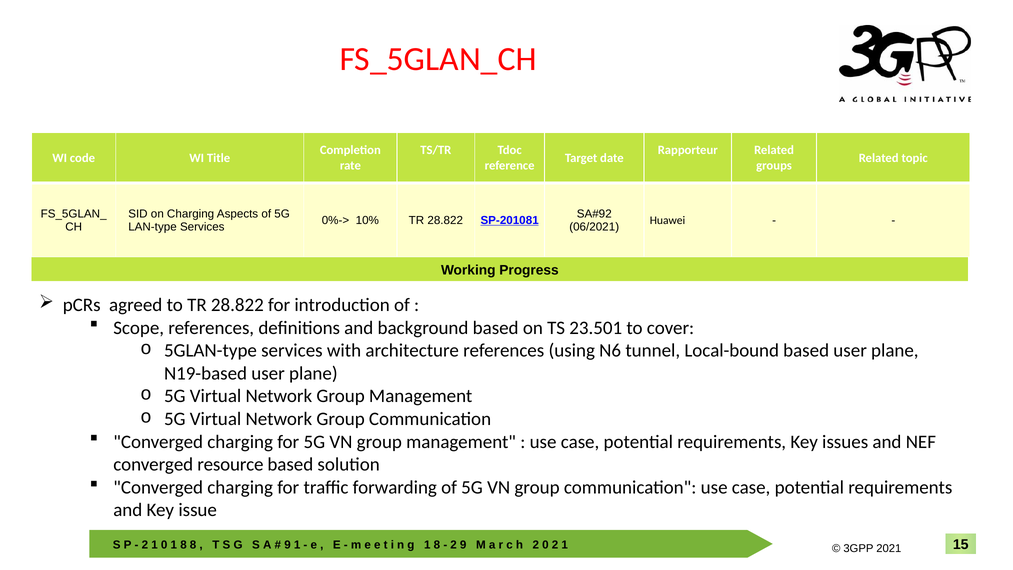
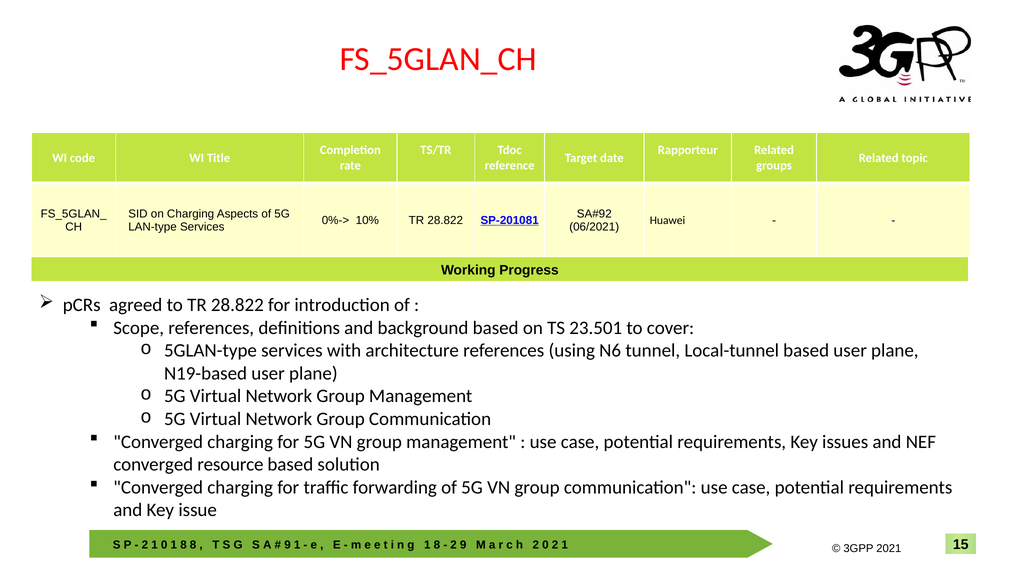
Local-bound: Local-bound -> Local-tunnel (732, 350)
